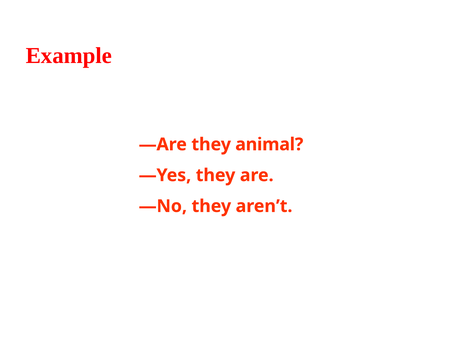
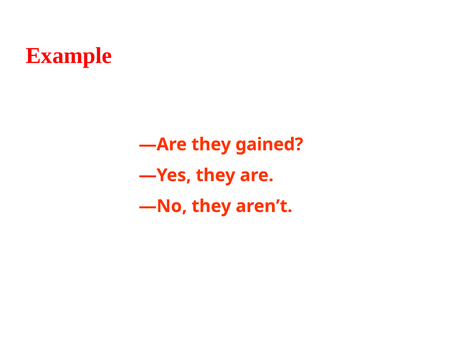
animal: animal -> gained (269, 144)
